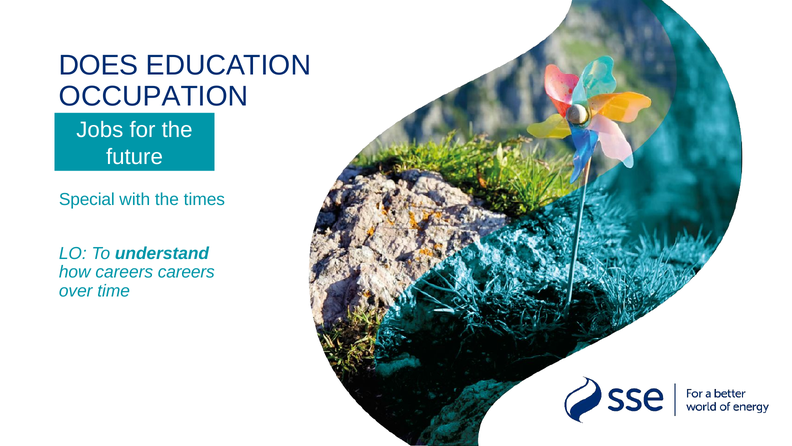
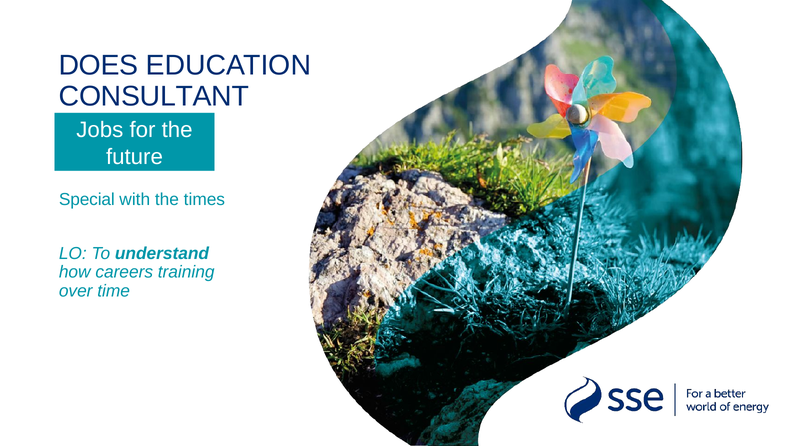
OCCUPATION: OCCUPATION -> CONSULTANT (154, 96)
careers careers: careers -> training (186, 272)
